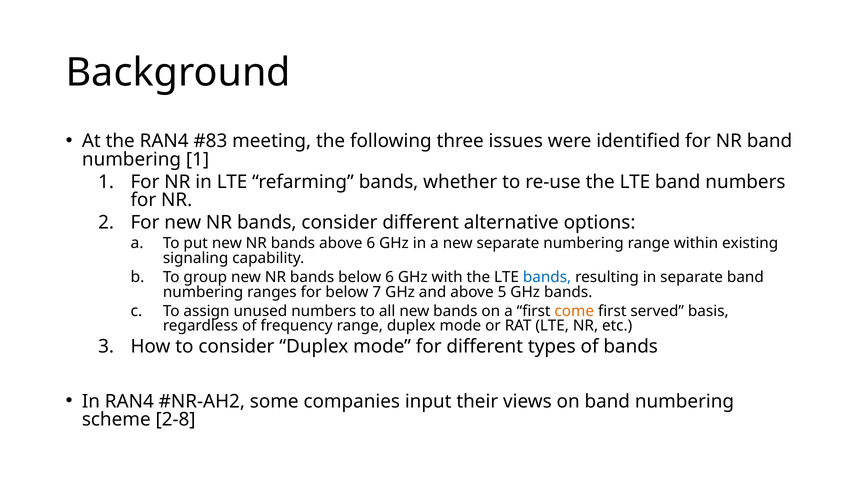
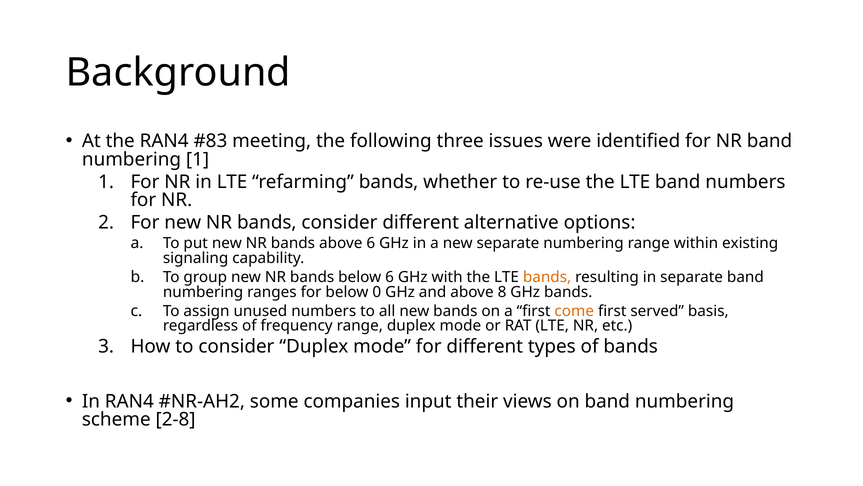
bands colour: blue -> orange (547, 277)
7: 7 -> 0 (377, 292)
5: 5 -> 8 (502, 292)
